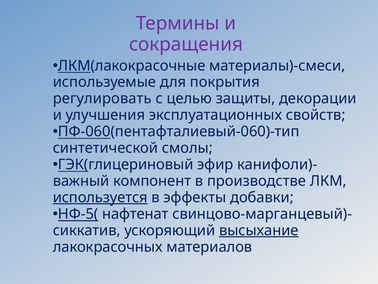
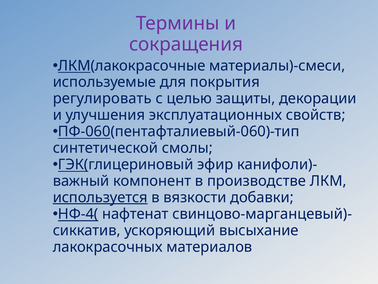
эффекты: эффекты -> вязкости (195, 197)
НФ-5(: НФ-5( -> НФ-4( (78, 214)
высыхание underline: present -> none (259, 230)
